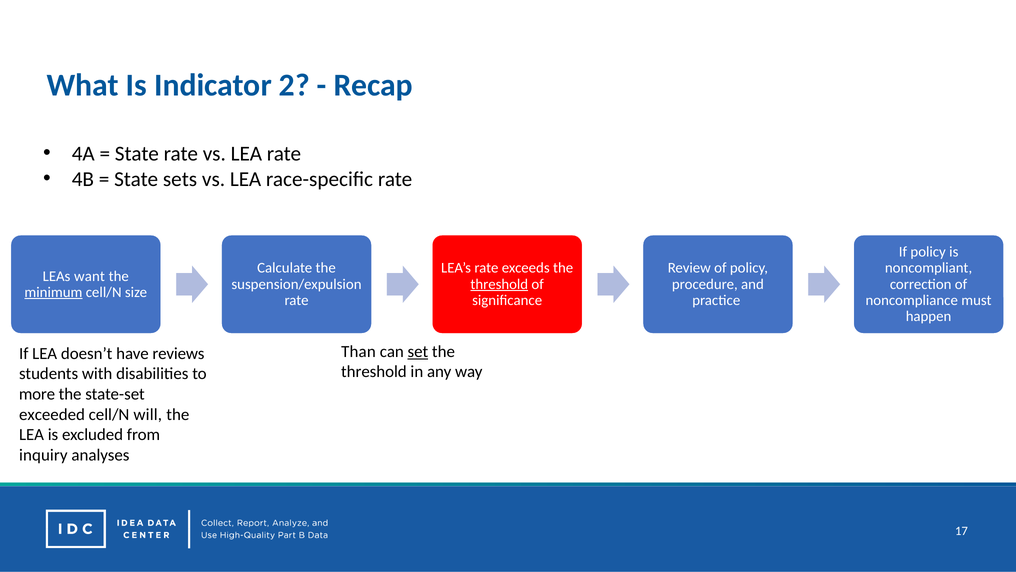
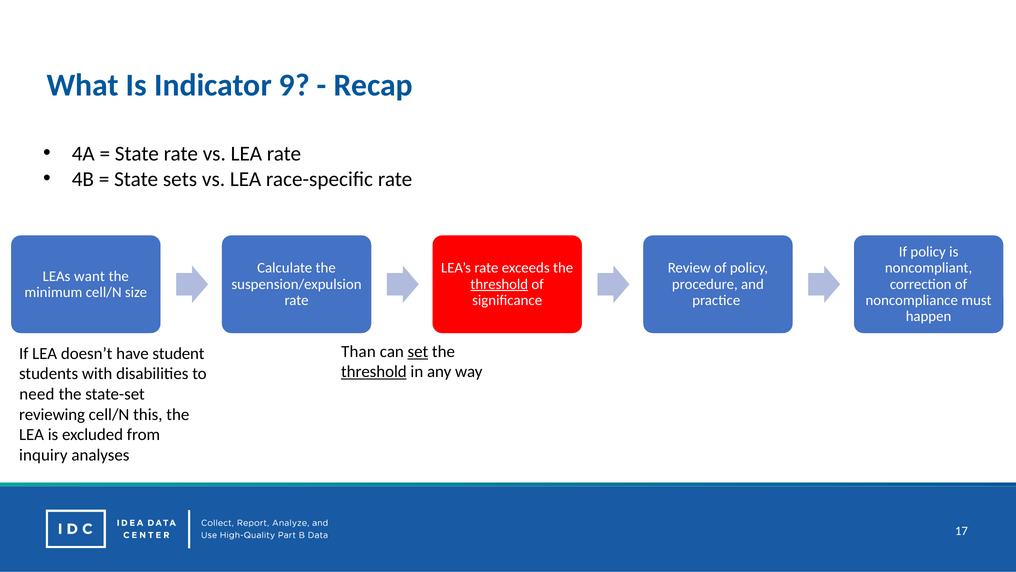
2: 2 -> 9 (294, 85)
minimum underline: present -> none (53, 292)
reviews: reviews -> student (178, 353)
threshold underline: none -> present (374, 371)
more: more -> need (37, 394)
exceeded: exceeded -> reviewing (52, 414)
will: will -> this (148, 414)
